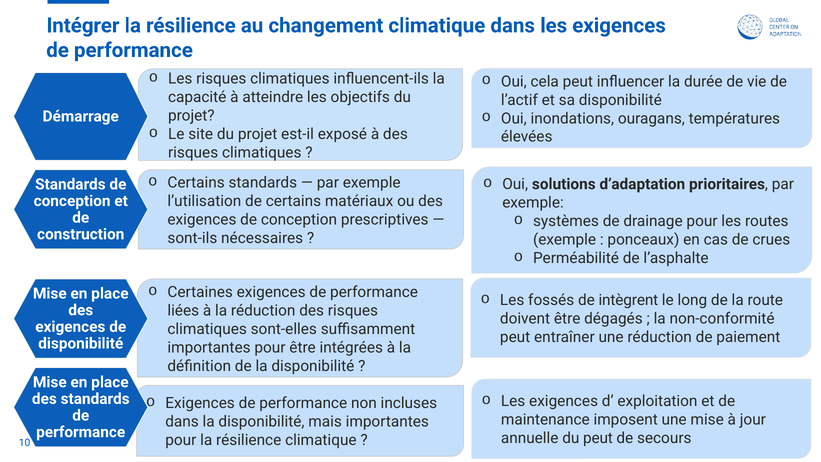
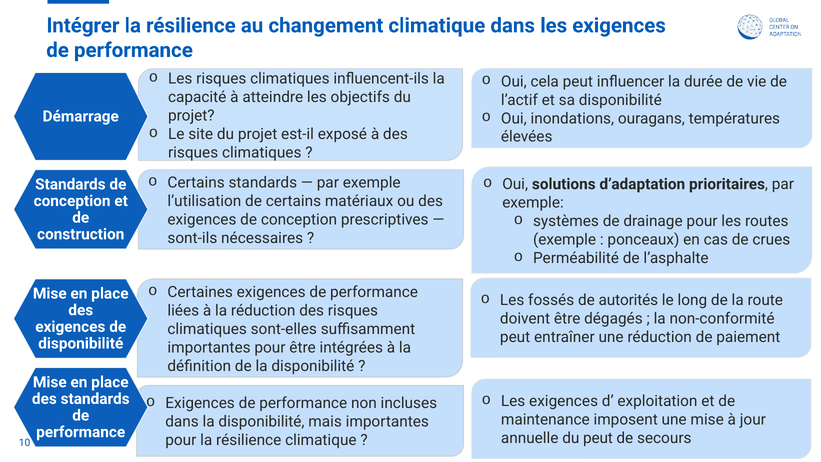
intègrent: intègrent -> autorités (628, 300)
